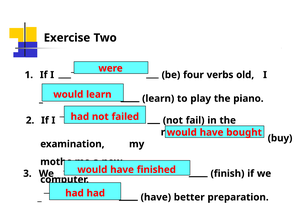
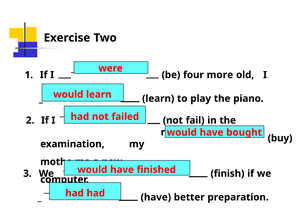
verbs: verbs -> more (220, 75)
